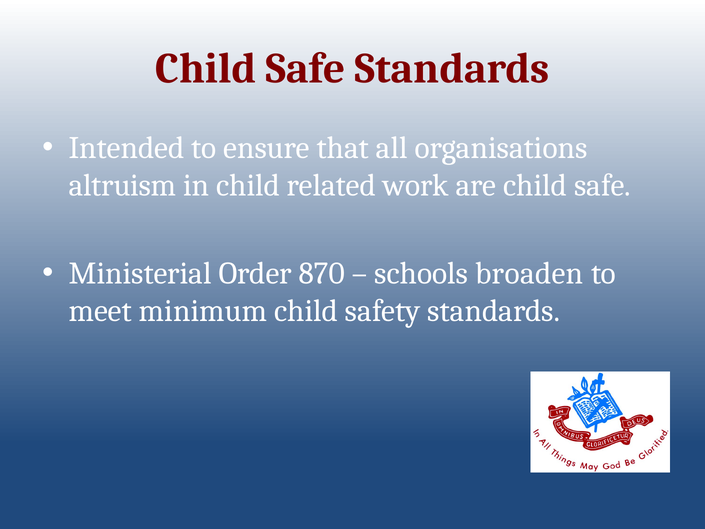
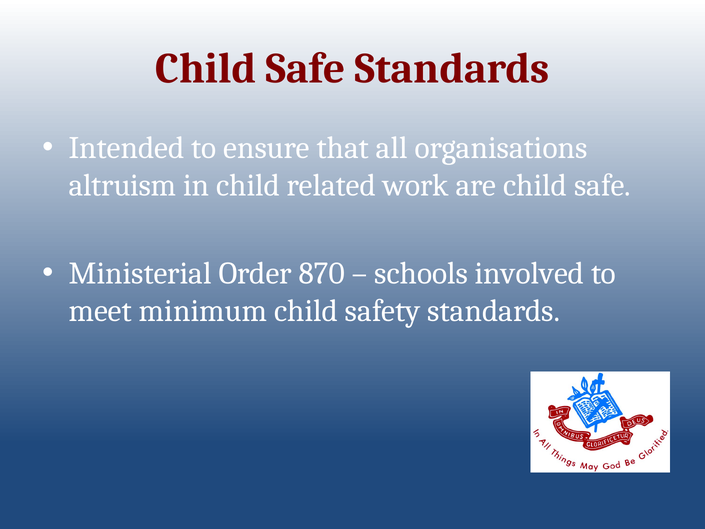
broaden: broaden -> involved (529, 273)
